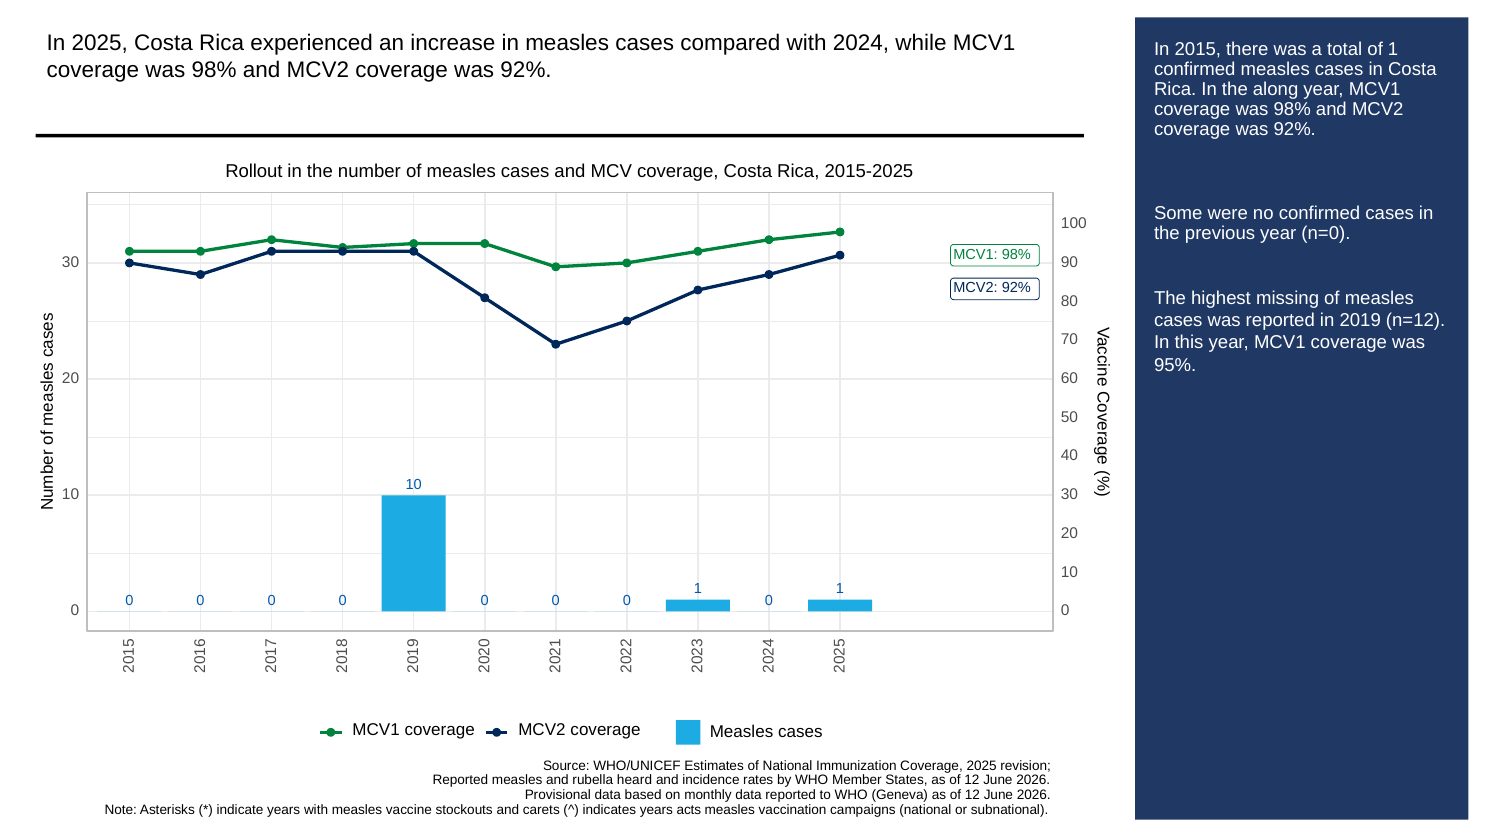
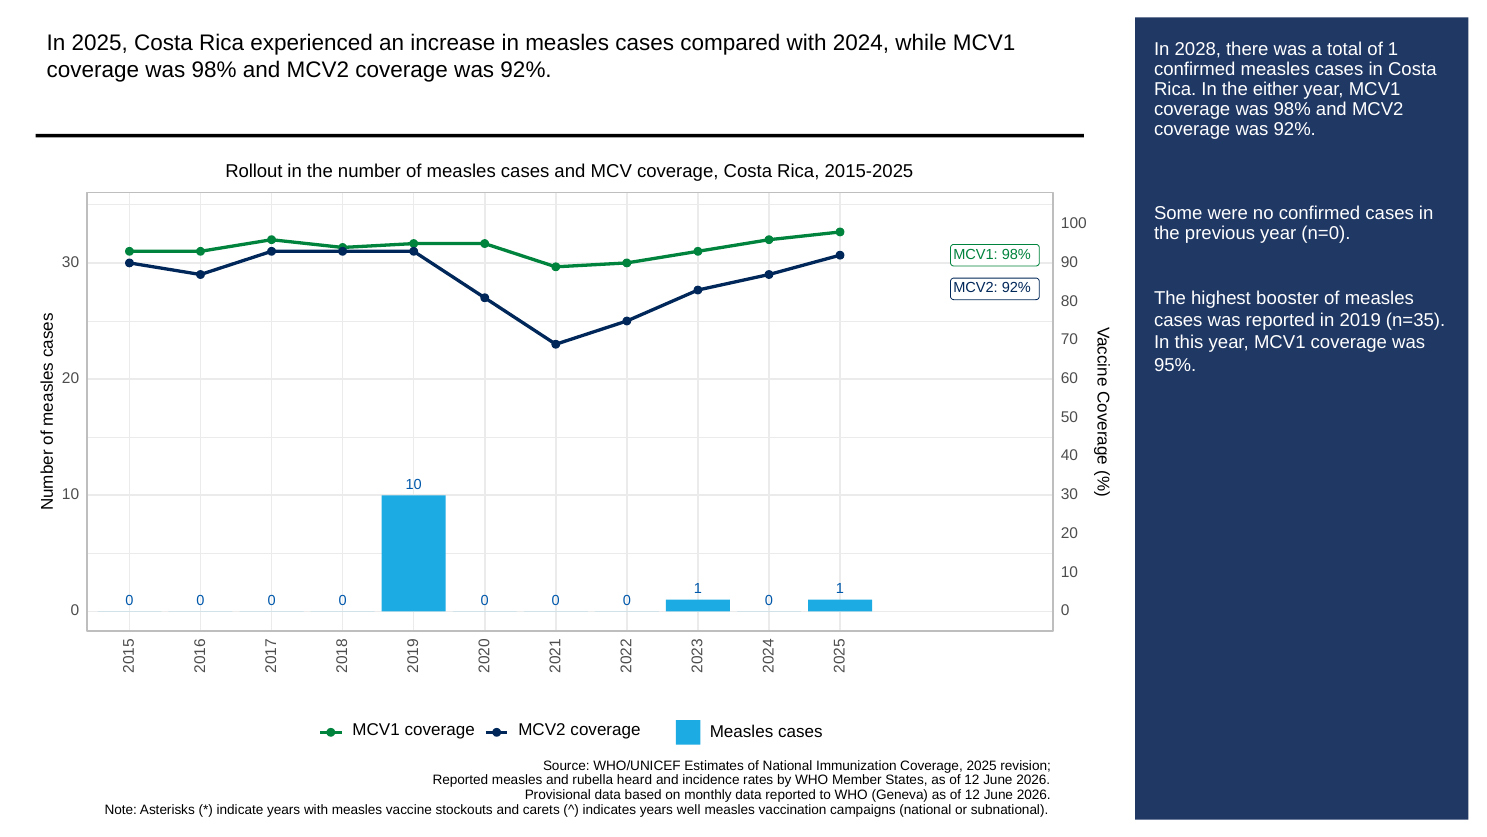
2015: 2015 -> 2028 (1198, 49)
along: along -> either (1276, 89)
missing: missing -> booster (1288, 298)
n=12: n=12 -> n=35 (1416, 320)
acts: acts -> well (689, 809)
